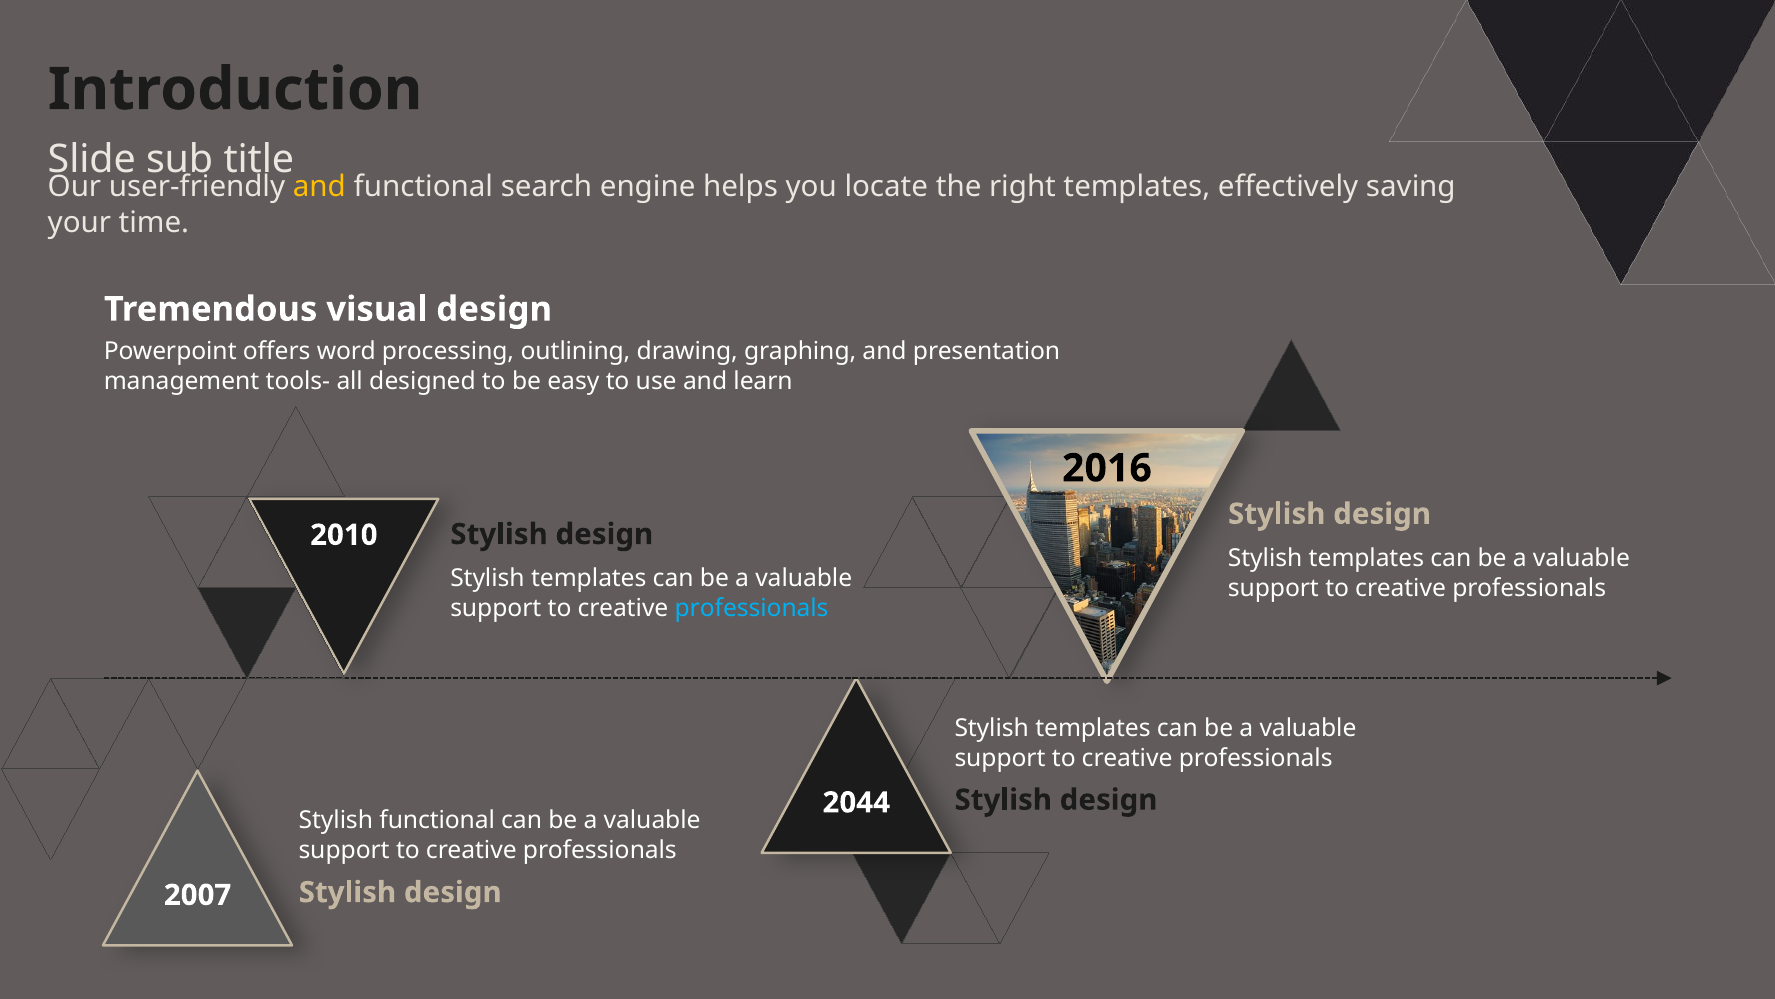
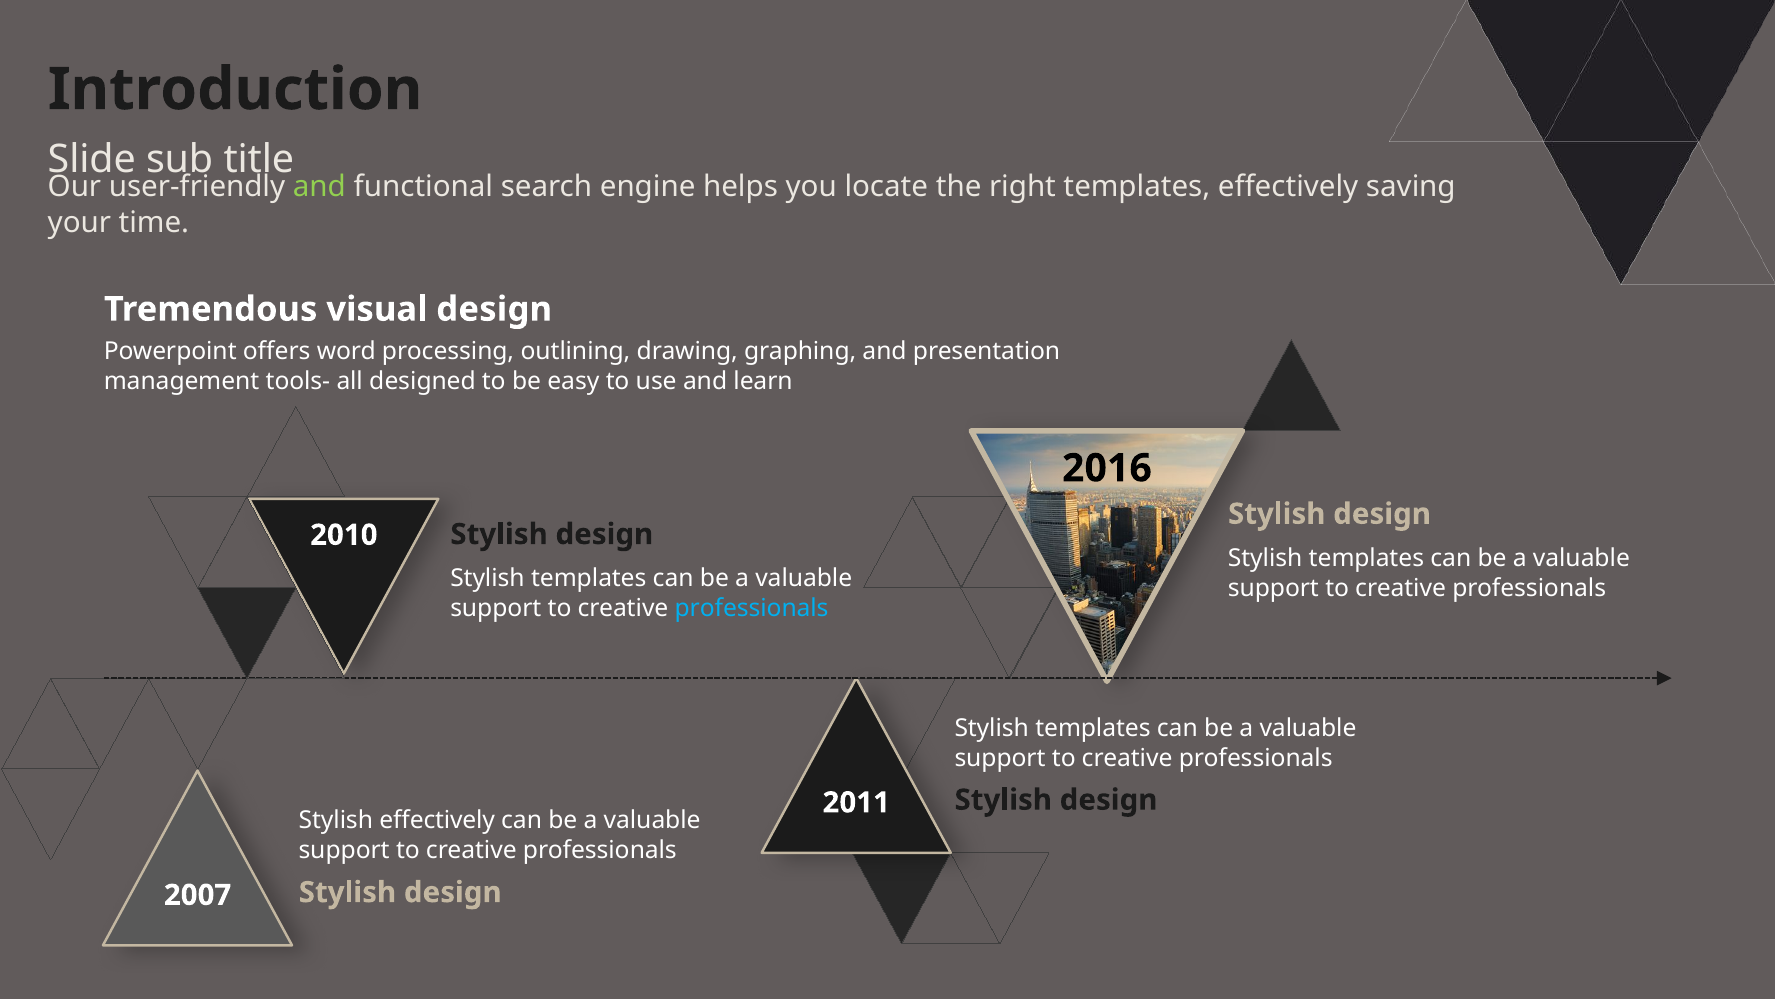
and colour: yellow -> light green (319, 187)
2044: 2044 -> 2011 (856, 802)
Stylish functional: functional -> effectively (437, 820)
